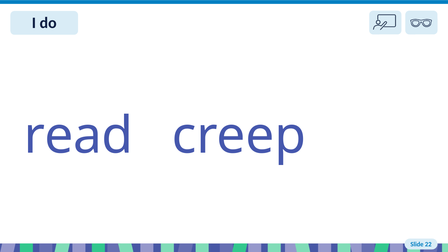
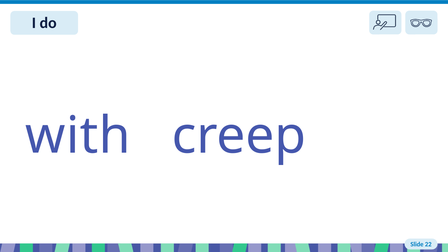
read: read -> with (78, 136)
